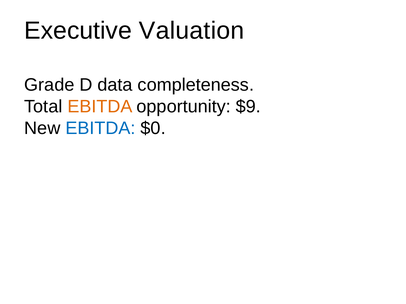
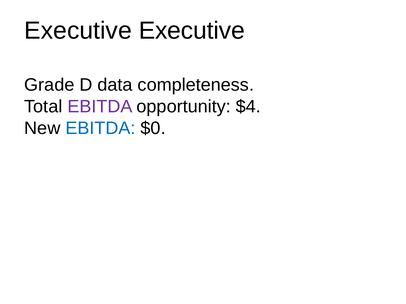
Executive Valuation: Valuation -> Executive (192, 31)
EBITDA colour: orange -> purple (100, 107)
$9: $9 -> $4 (248, 107)
